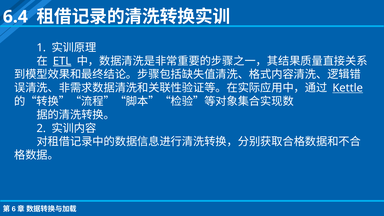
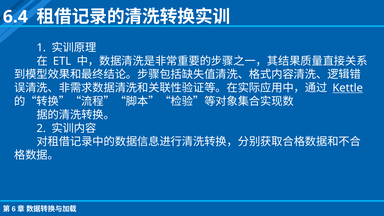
ETL underline: present -> none (62, 61)
